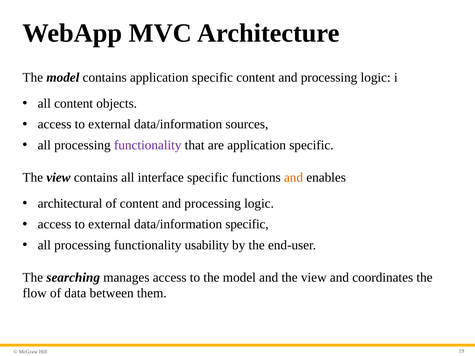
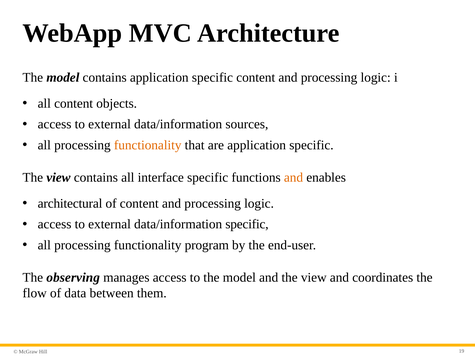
functionality colour: purple -> orange (148, 145)
usability: usability -> program (207, 245)
searching: searching -> observing (73, 278)
